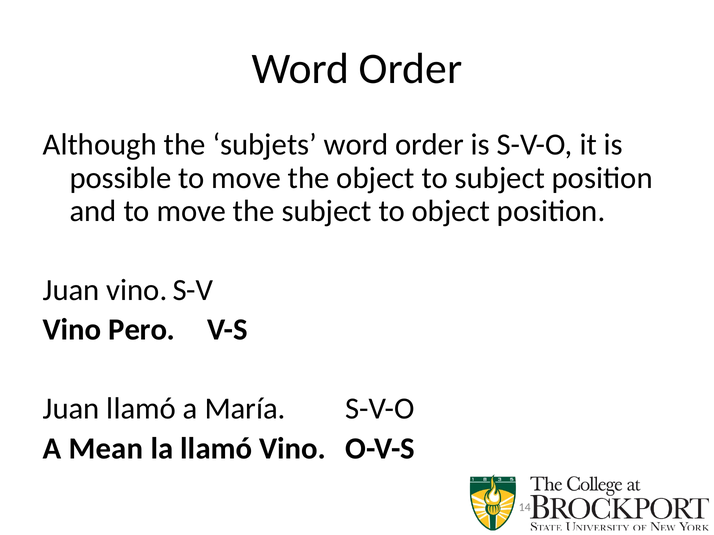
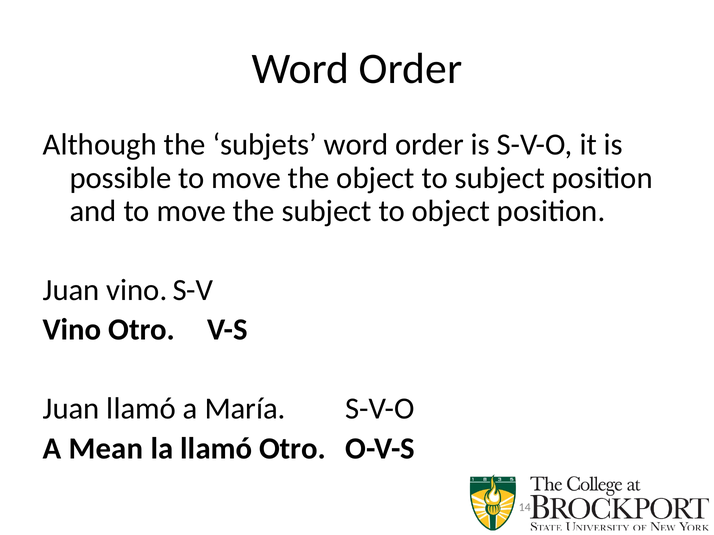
Vino Pero: Pero -> Otro (142, 330)
llamó Vino: Vino -> Otro (292, 449)
